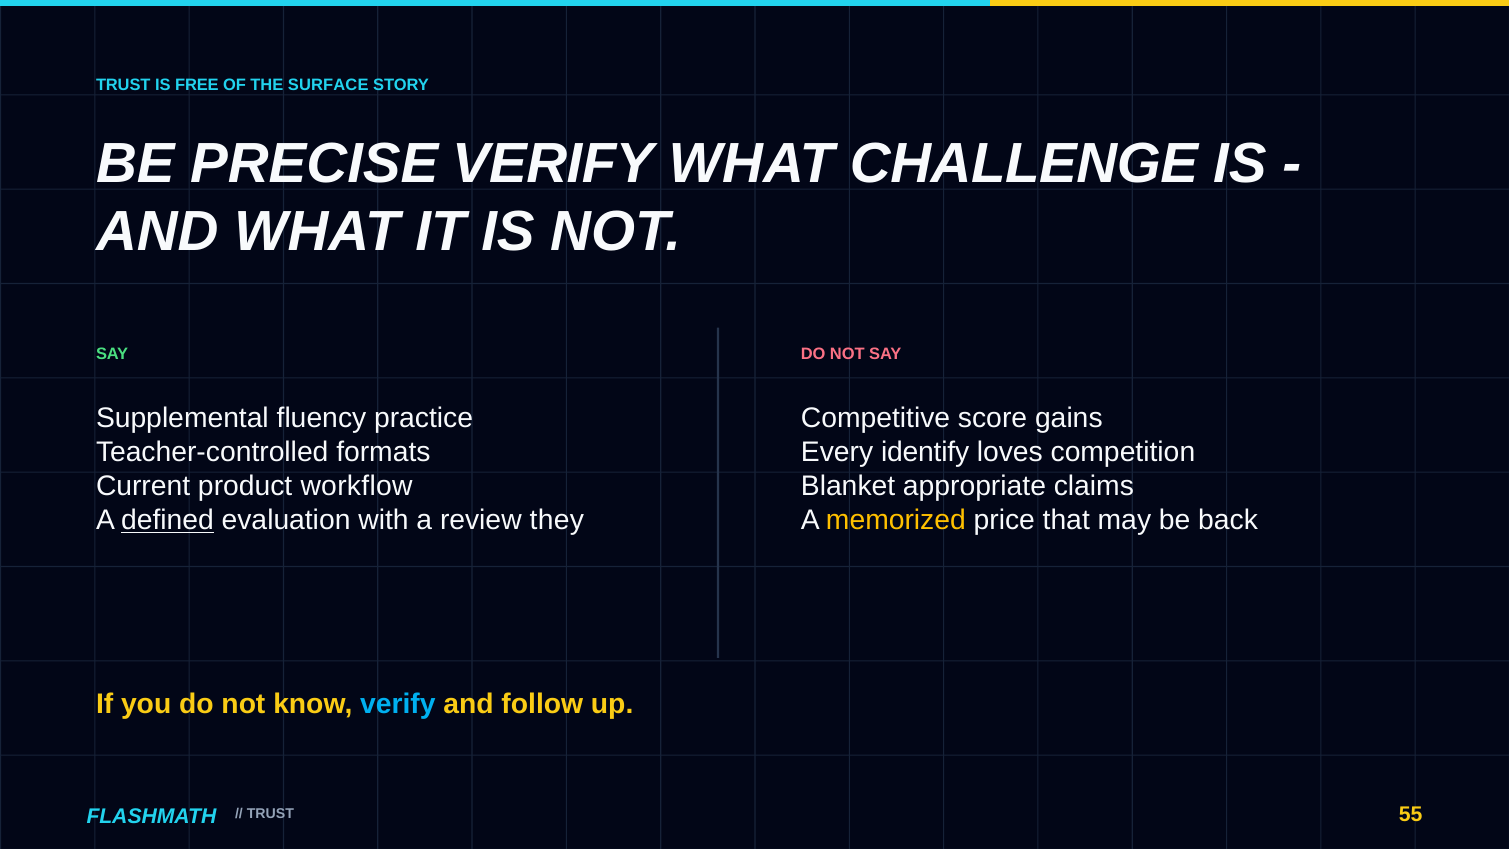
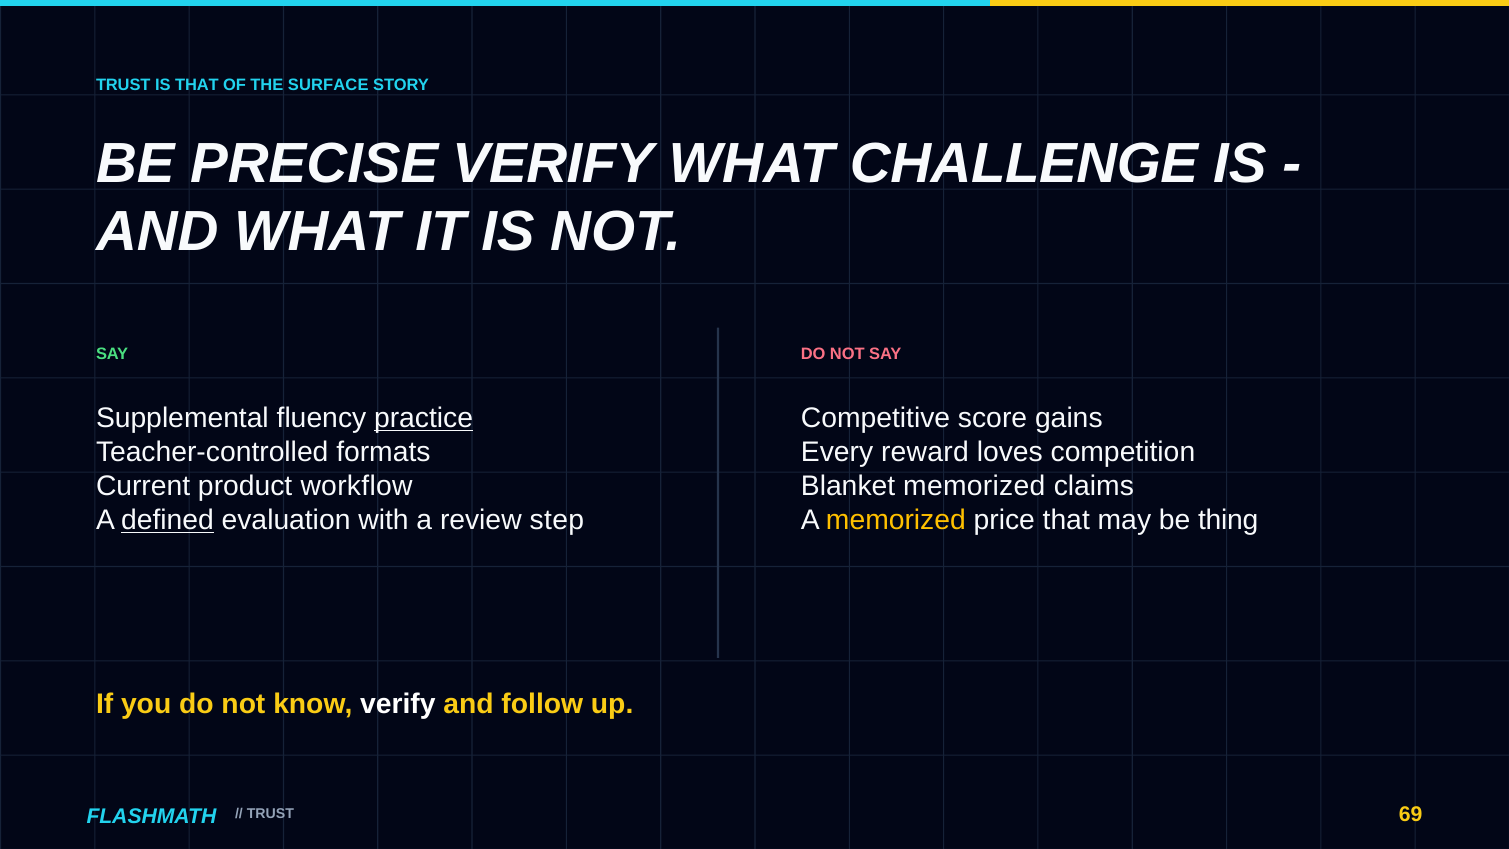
IS FREE: FREE -> THAT (197, 85)
practice underline: none -> present (424, 418)
identify: identify -> reward (925, 452)
Blanket appropriate: appropriate -> memorized (974, 486)
they: they -> step (557, 520)
back: back -> thing (1228, 520)
verify colour: light blue -> white (398, 704)
55: 55 -> 69 (1411, 814)
